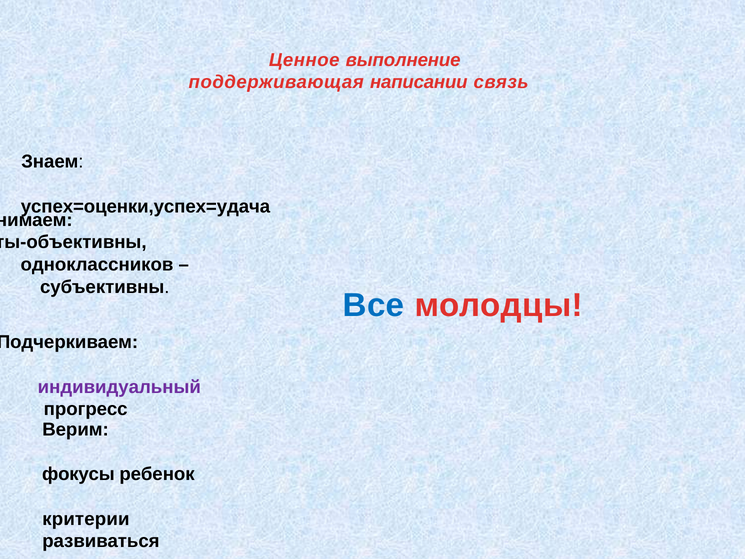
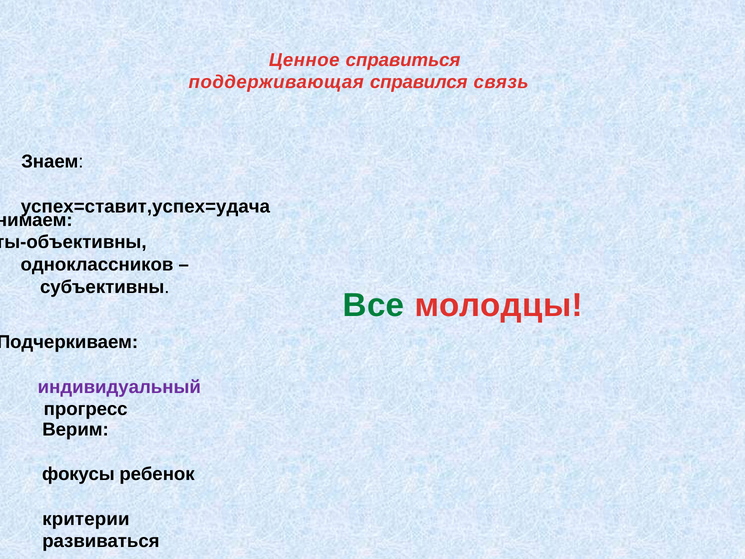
выполнение: выполнение -> справиться (403, 60)
написании: написании -> справился (419, 82)
успех=оценки,успех=удача: успех=оценки,успех=удача -> успех=ставит,успех=удача (145, 206)
Все colour: blue -> green (374, 305)
